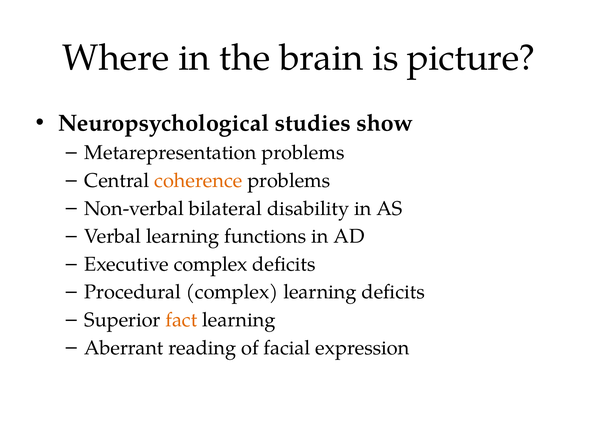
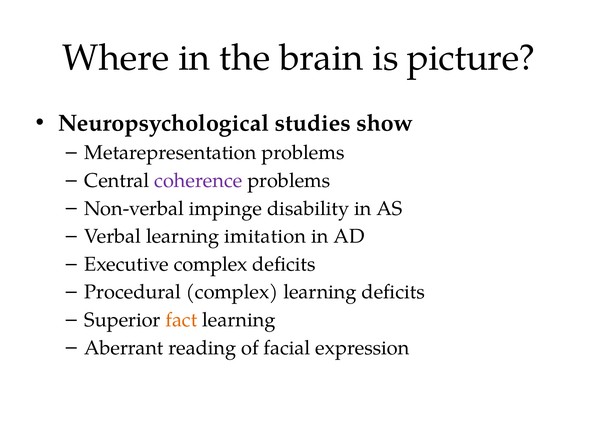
coherence colour: orange -> purple (198, 180)
bilateral: bilateral -> impinge (226, 208)
functions: functions -> imitation (265, 236)
